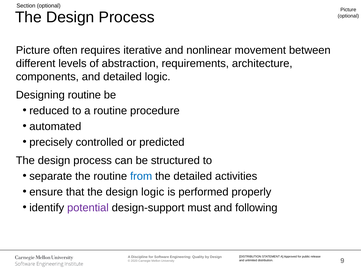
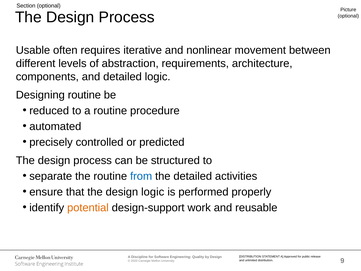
Picture: Picture -> Usable (33, 50)
potential colour: purple -> orange (88, 207)
must: must -> work (199, 207)
following: following -> reusable (256, 207)
